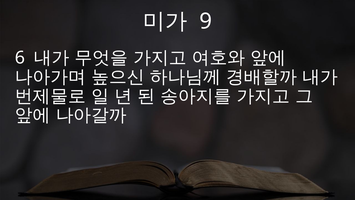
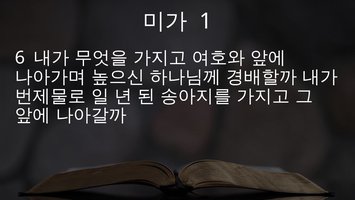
9: 9 -> 1 (206, 21)
